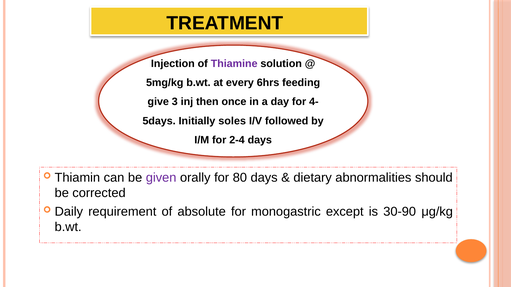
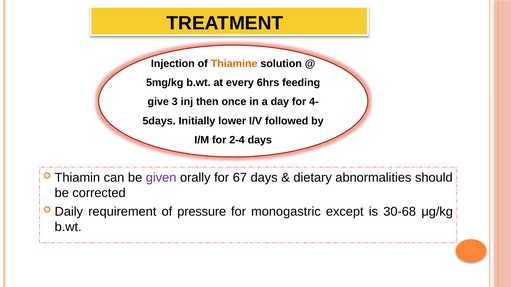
Thiamine colour: purple -> orange (234, 64)
soles: soles -> lower (232, 121)
80: 80 -> 67 (240, 178)
absolute: absolute -> pressure (202, 212)
30-90: 30-90 -> 30-68 (400, 212)
